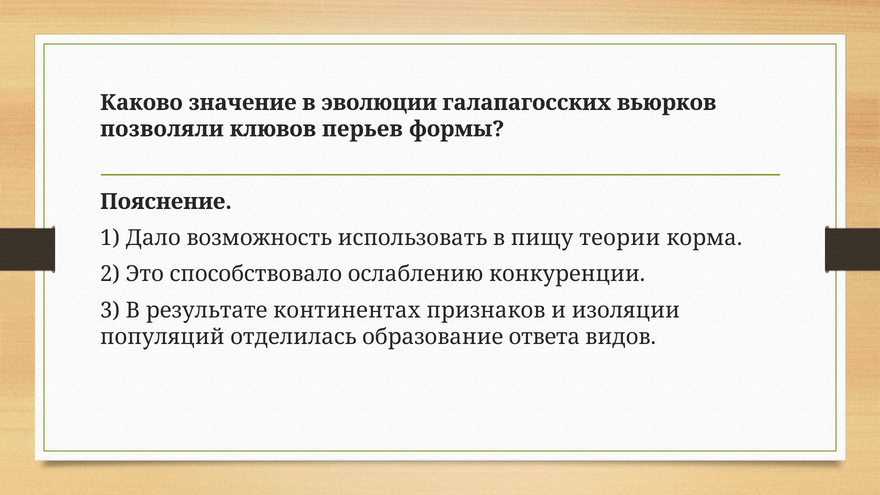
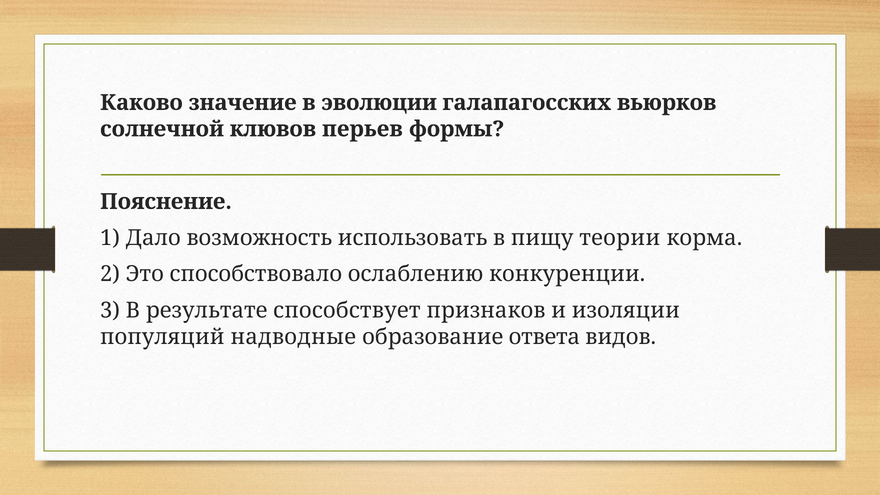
позволяли: позволяли -> солнечной (162, 129)
континентах: континентах -> способствует (347, 311)
отделилась: отделилась -> надводные (293, 337)
